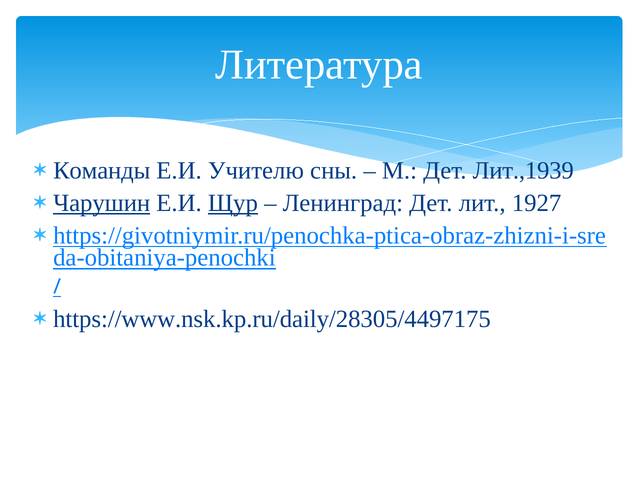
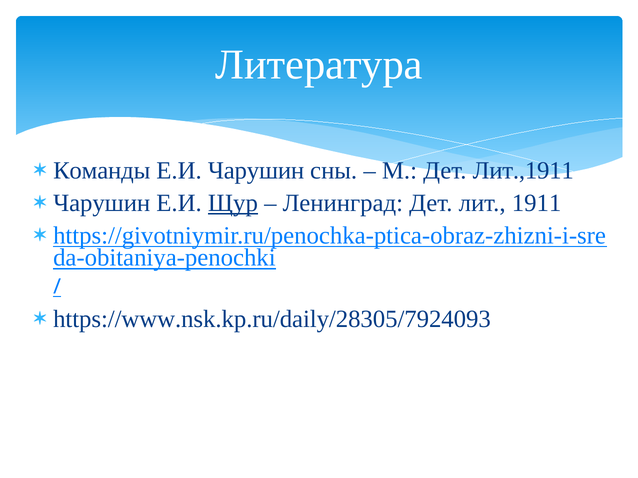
Е.И Учителю: Учителю -> Чарушин (256, 171)
Лит.,1939: Лит.,1939 -> Лит.,1911 (523, 171)
Чарушин underline: present -> none (102, 203)
1927: 1927 -> 1911 (537, 203)
https://www.nsk.kp.ru/daily/28305/4497175: https://www.nsk.kp.ru/daily/28305/4497175 -> https://www.nsk.kp.ru/daily/28305/7924093 (272, 319)
